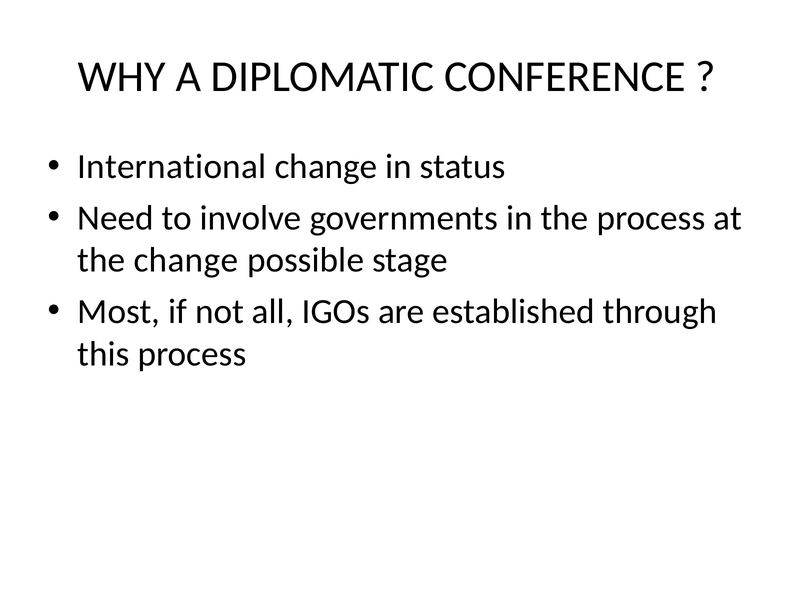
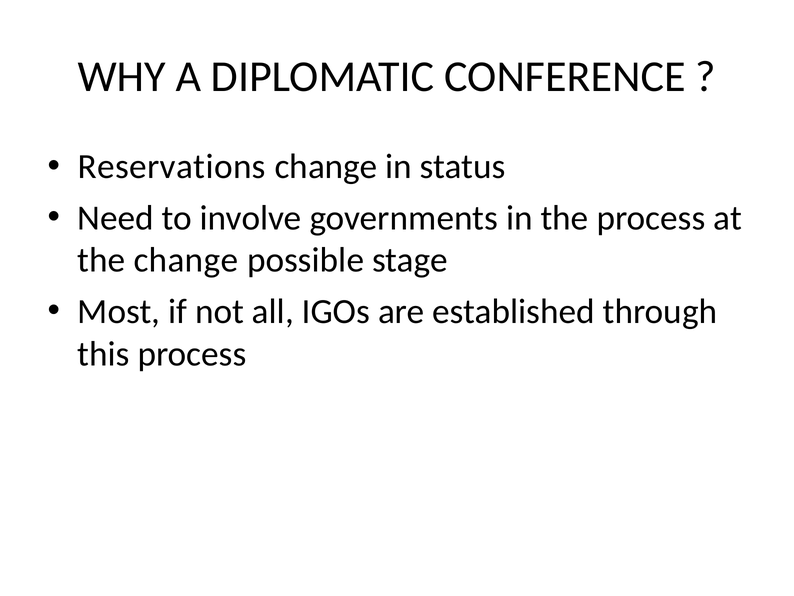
International: International -> Reservations (172, 167)
